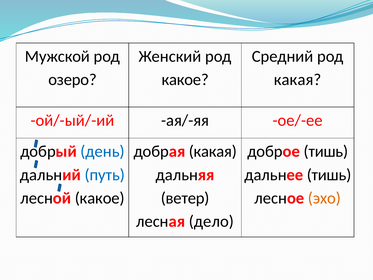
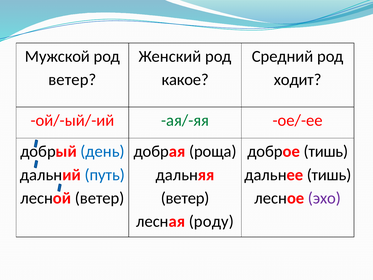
озеро: озеро -> ветер (72, 80)
какая: какая -> ходит (298, 80)
ая/-яя colour: black -> green (185, 120)
добрая какая: какая -> роща (213, 151)
лесной какое: какое -> ветер (100, 198)
эхо colour: orange -> purple (324, 198)
дело: дело -> роду (211, 221)
